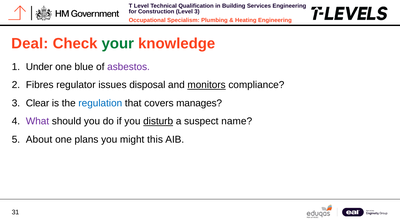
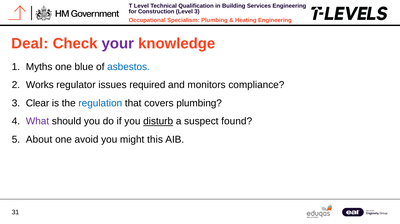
your colour: green -> purple (118, 43)
Under: Under -> Myths (39, 67)
asbestos colour: purple -> blue (129, 67)
Fibres: Fibres -> Works (40, 85)
disposal: disposal -> required (147, 85)
monitors underline: present -> none (207, 85)
covers manages: manages -> plumbing (199, 103)
name: name -> found (237, 121)
plans: plans -> avoid (86, 139)
